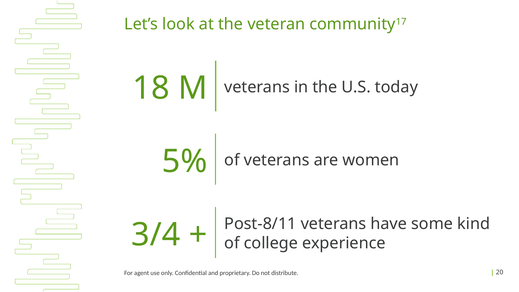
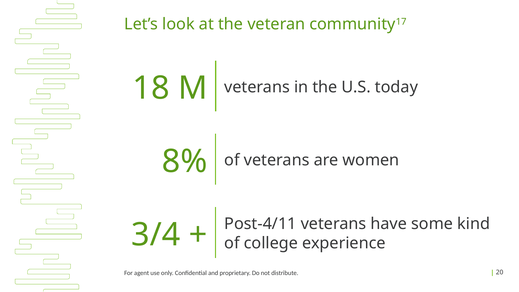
5%: 5% -> 8% (185, 161)
Post-8/11: Post-8/11 -> Post-4/11 (260, 224)
